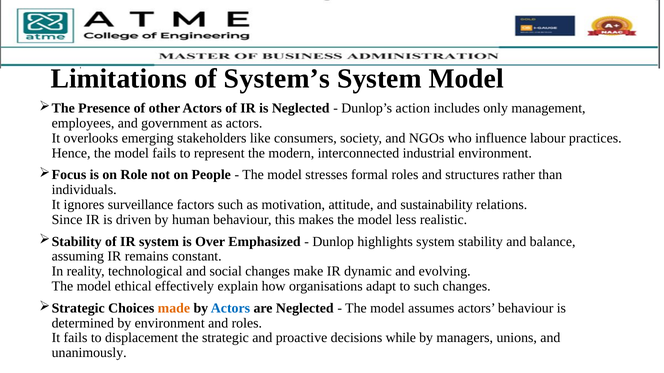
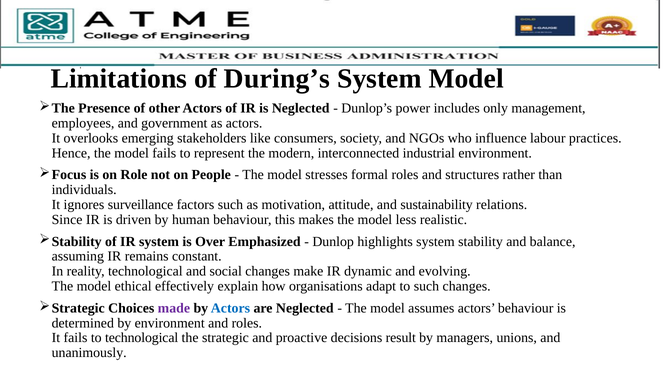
System’s: System’s -> During’s (277, 79)
action: action -> power (413, 108)
made colour: orange -> purple (174, 308)
to displacement: displacement -> technological (142, 338)
while: while -> result (401, 338)
